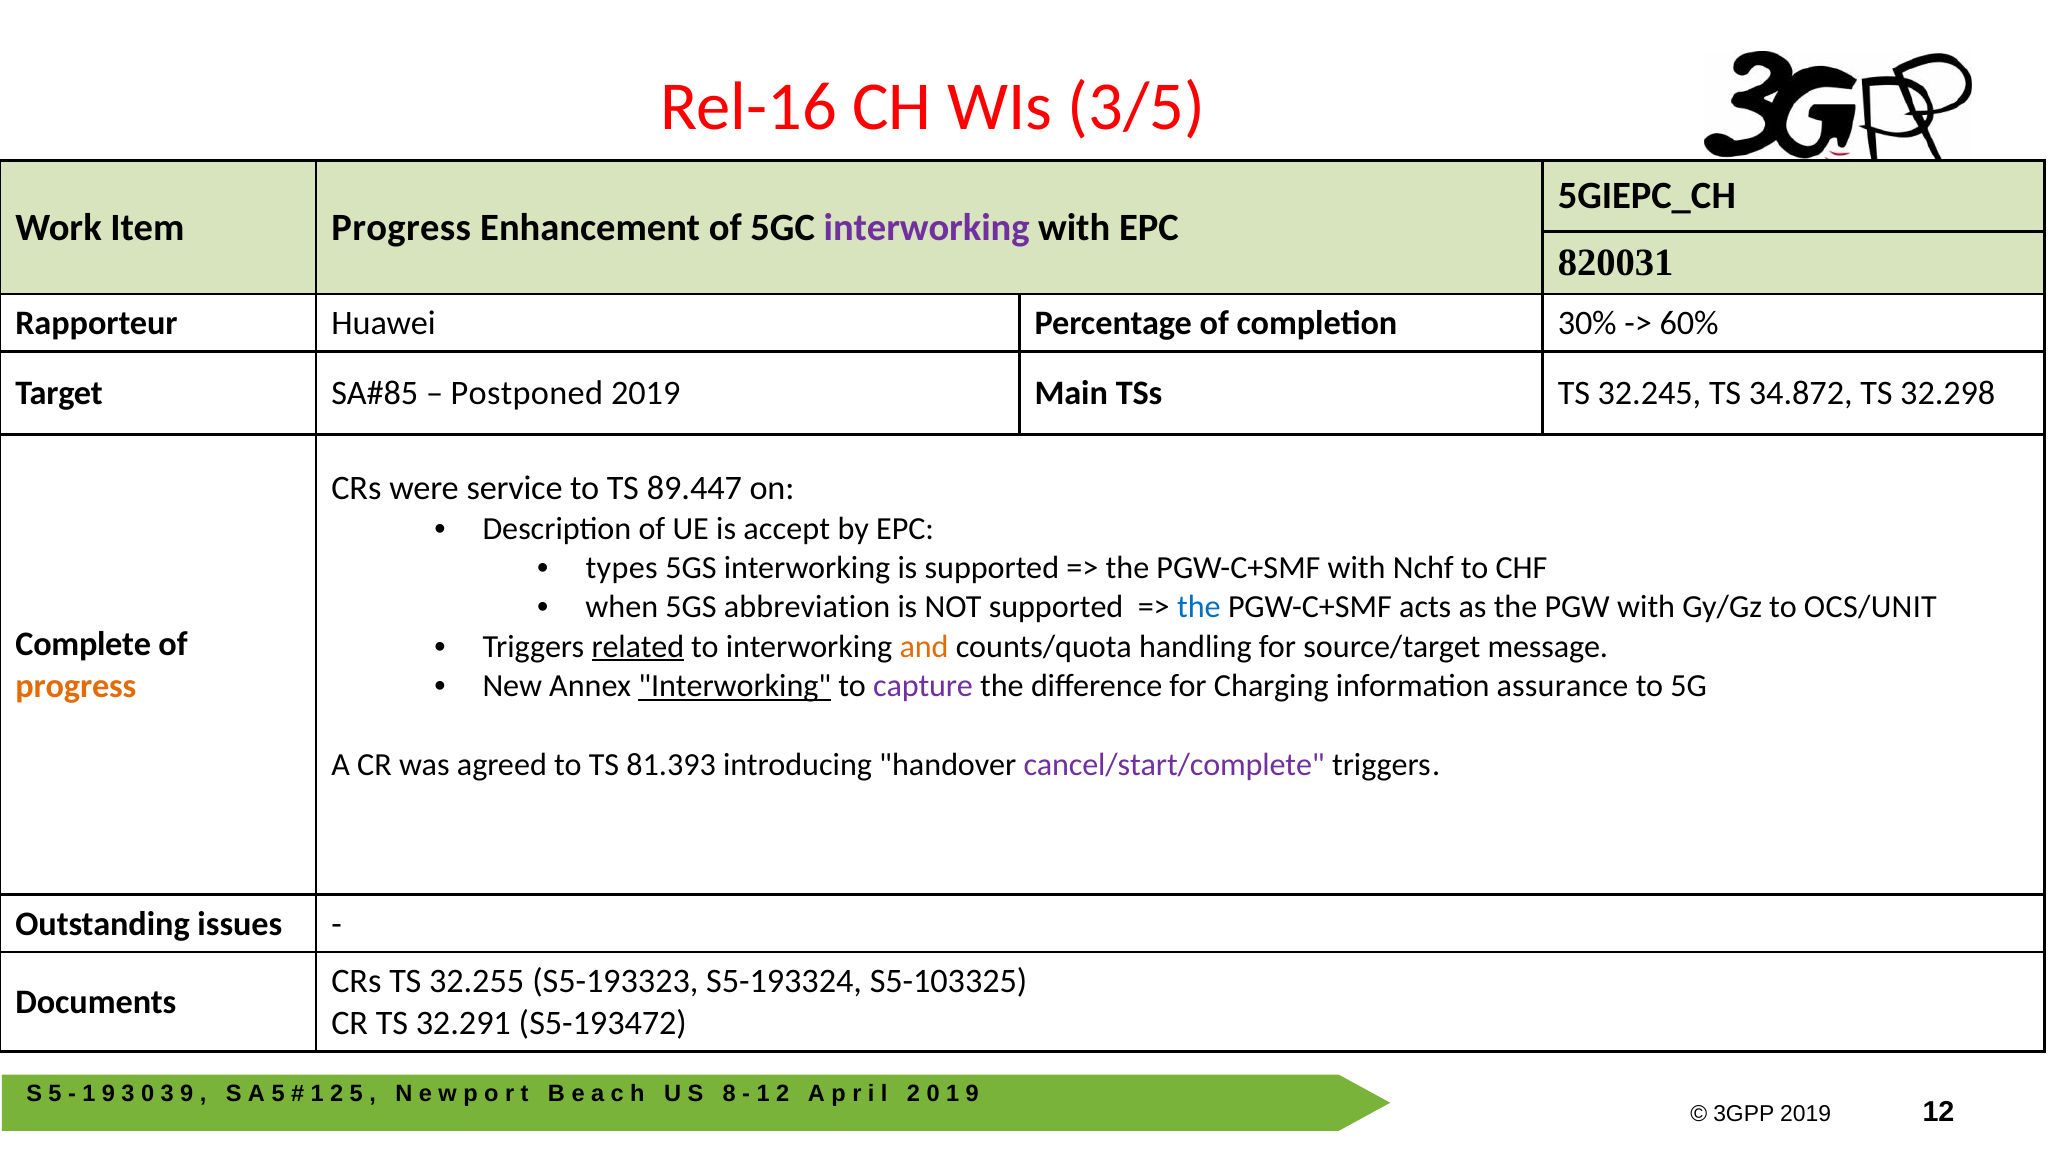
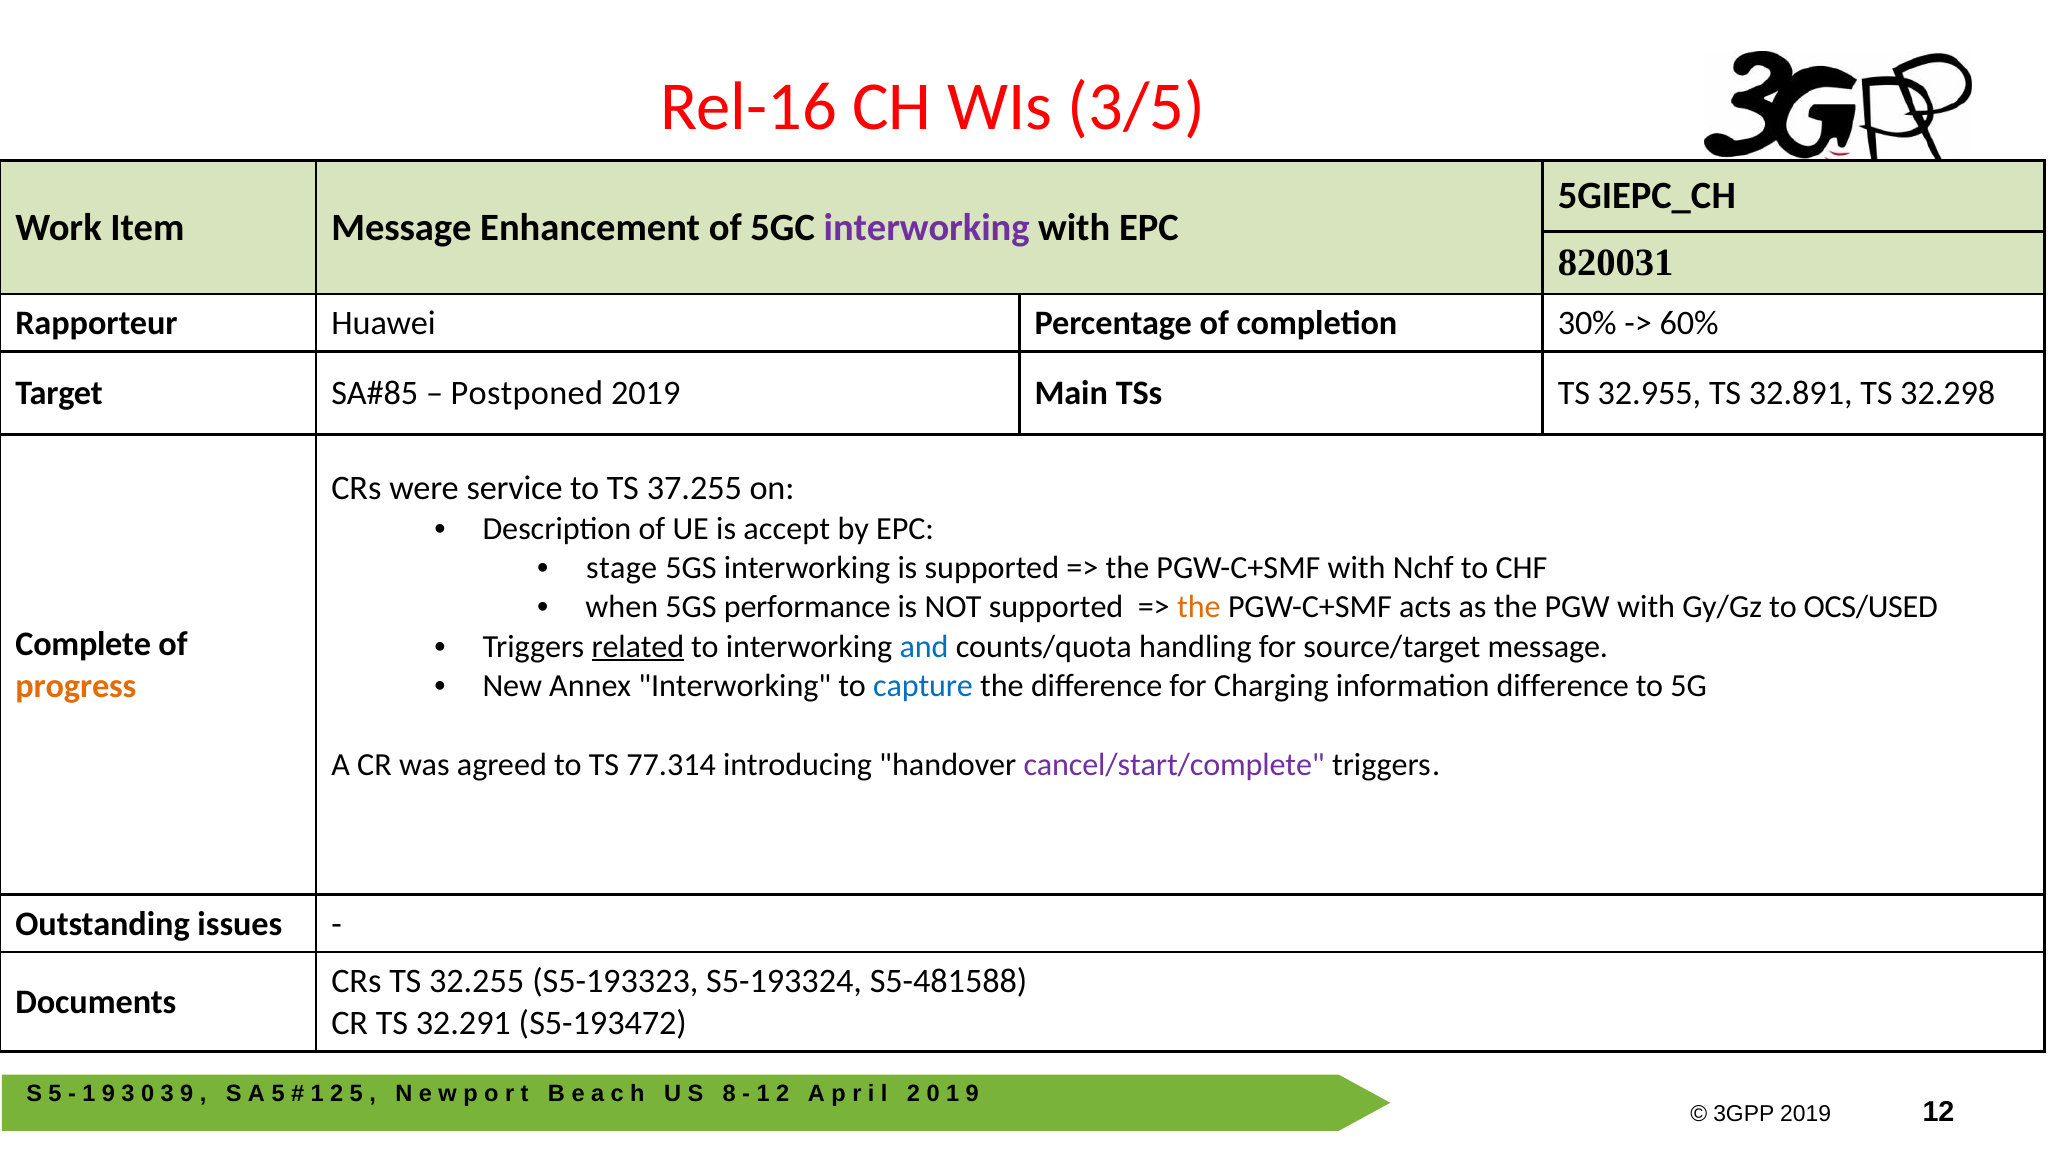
Item Progress: Progress -> Message (401, 227)
32.245: 32.245 -> 32.955 (1649, 393)
34.872: 34.872 -> 32.891 (1801, 393)
89.447: 89.447 -> 37.255 (694, 488)
types: types -> stage (622, 568)
abbreviation: abbreviation -> performance (807, 607)
the colour: blue -> orange (1199, 607)
OCS/UNIT: OCS/UNIT -> OCS/USED (1871, 607)
and colour: orange -> blue (924, 646)
Interworking underline: present -> none (735, 686)
capture colour: purple -> blue (923, 686)
information assurance: assurance -> difference (1563, 686)
81.393: 81.393 -> 77.314 (671, 765)
S5-103325: S5-103325 -> S5-481588 (949, 981)
